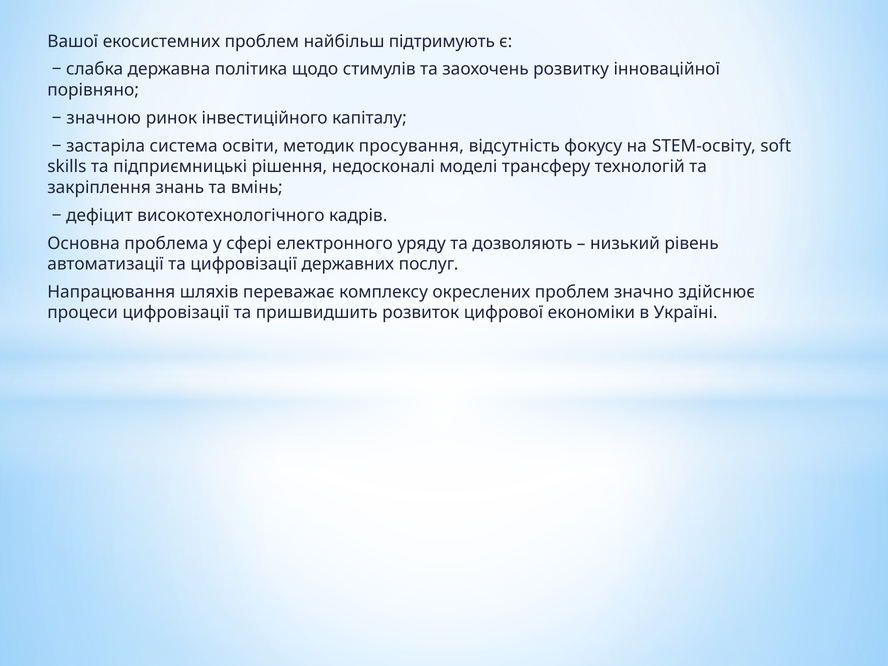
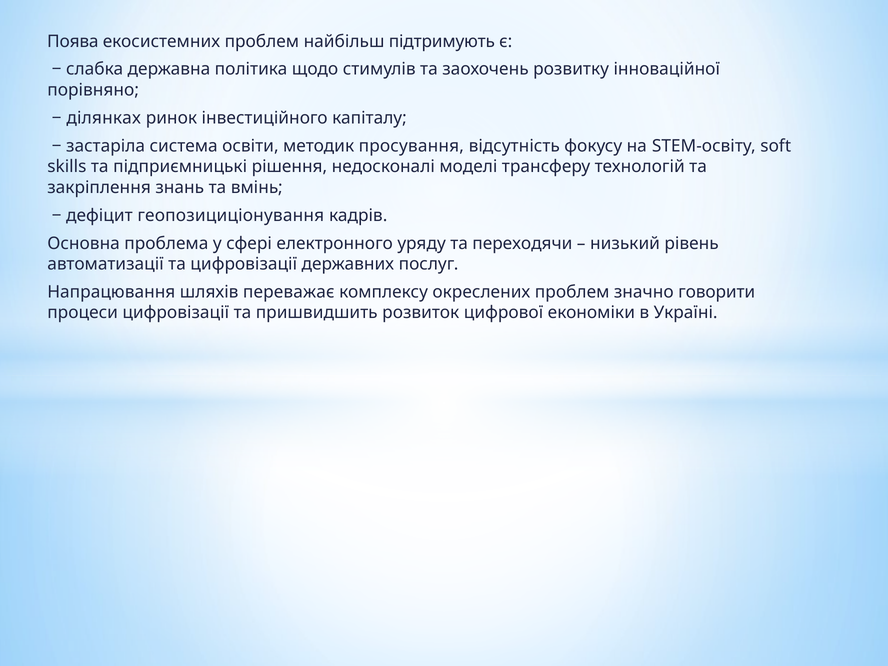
Вашої: Вашої -> Поява (73, 41)
значною: значною -> ділянках (104, 118)
високотехнологічного: високотехнологічного -> геопозициціонування (231, 215)
дозволяють: дозволяють -> переходячи (522, 243)
здійснює: здійснює -> говорити (717, 292)
